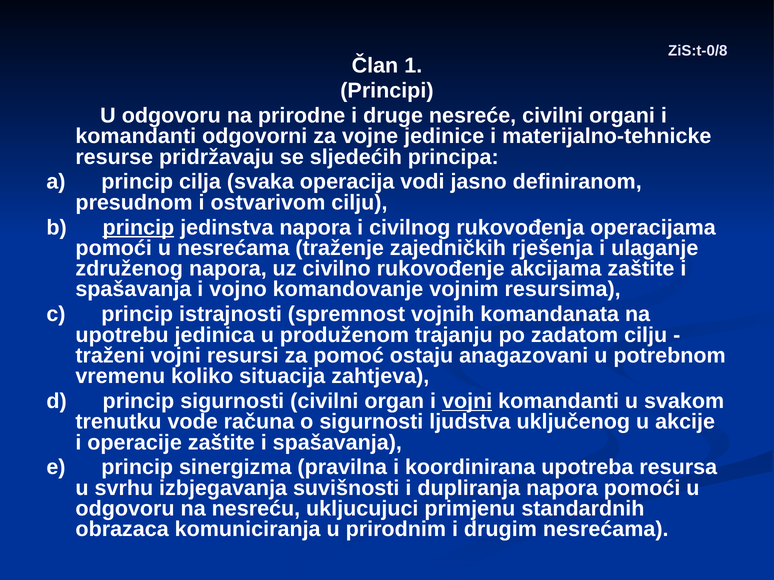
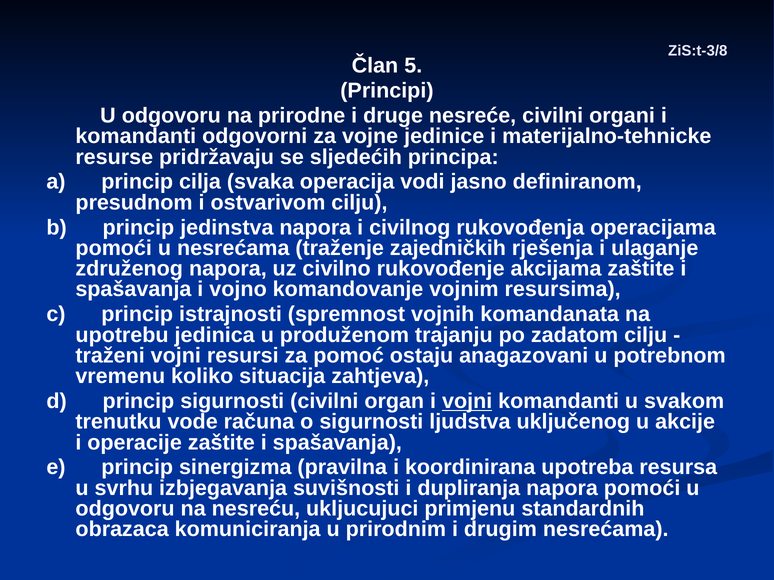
ZiS:t-0/8: ZiS:t-0/8 -> ZiS:t-3/8 (698, 51)
1: 1 -> 5 (413, 66)
princip underline: present -> none (138, 228)
